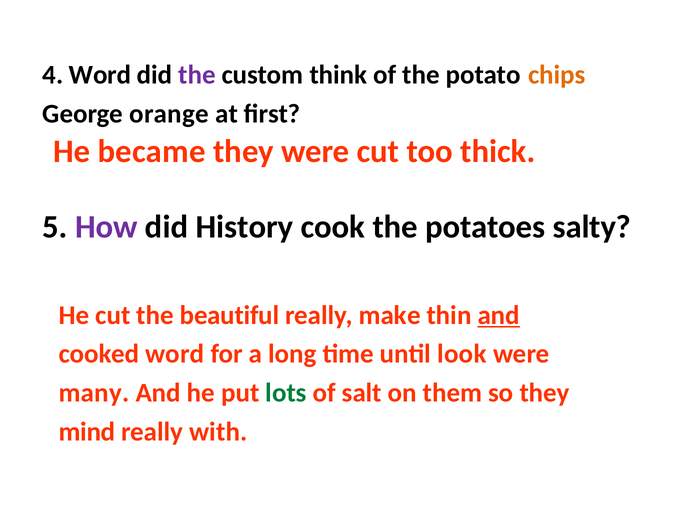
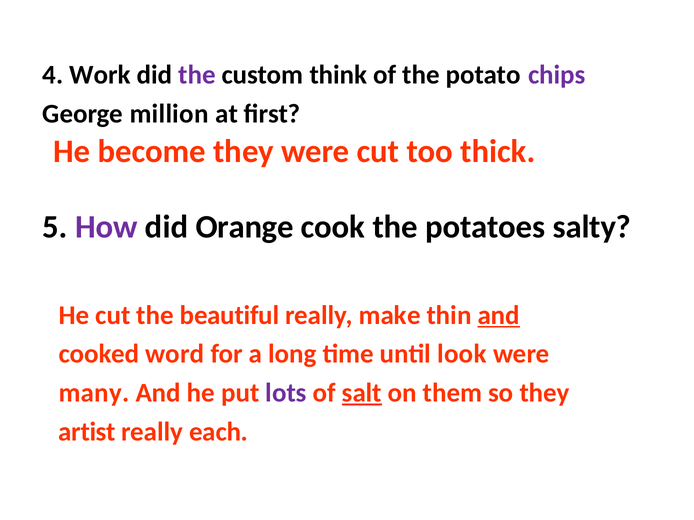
4 Word: Word -> Work (100, 75)
chips colour: orange -> purple (557, 75)
orange: orange -> million (169, 114)
became: became -> become (152, 151)
History: History -> Orange (245, 227)
lots colour: green -> purple (286, 393)
salt underline: none -> present (362, 393)
mind: mind -> artist (87, 432)
with: with -> each (219, 432)
